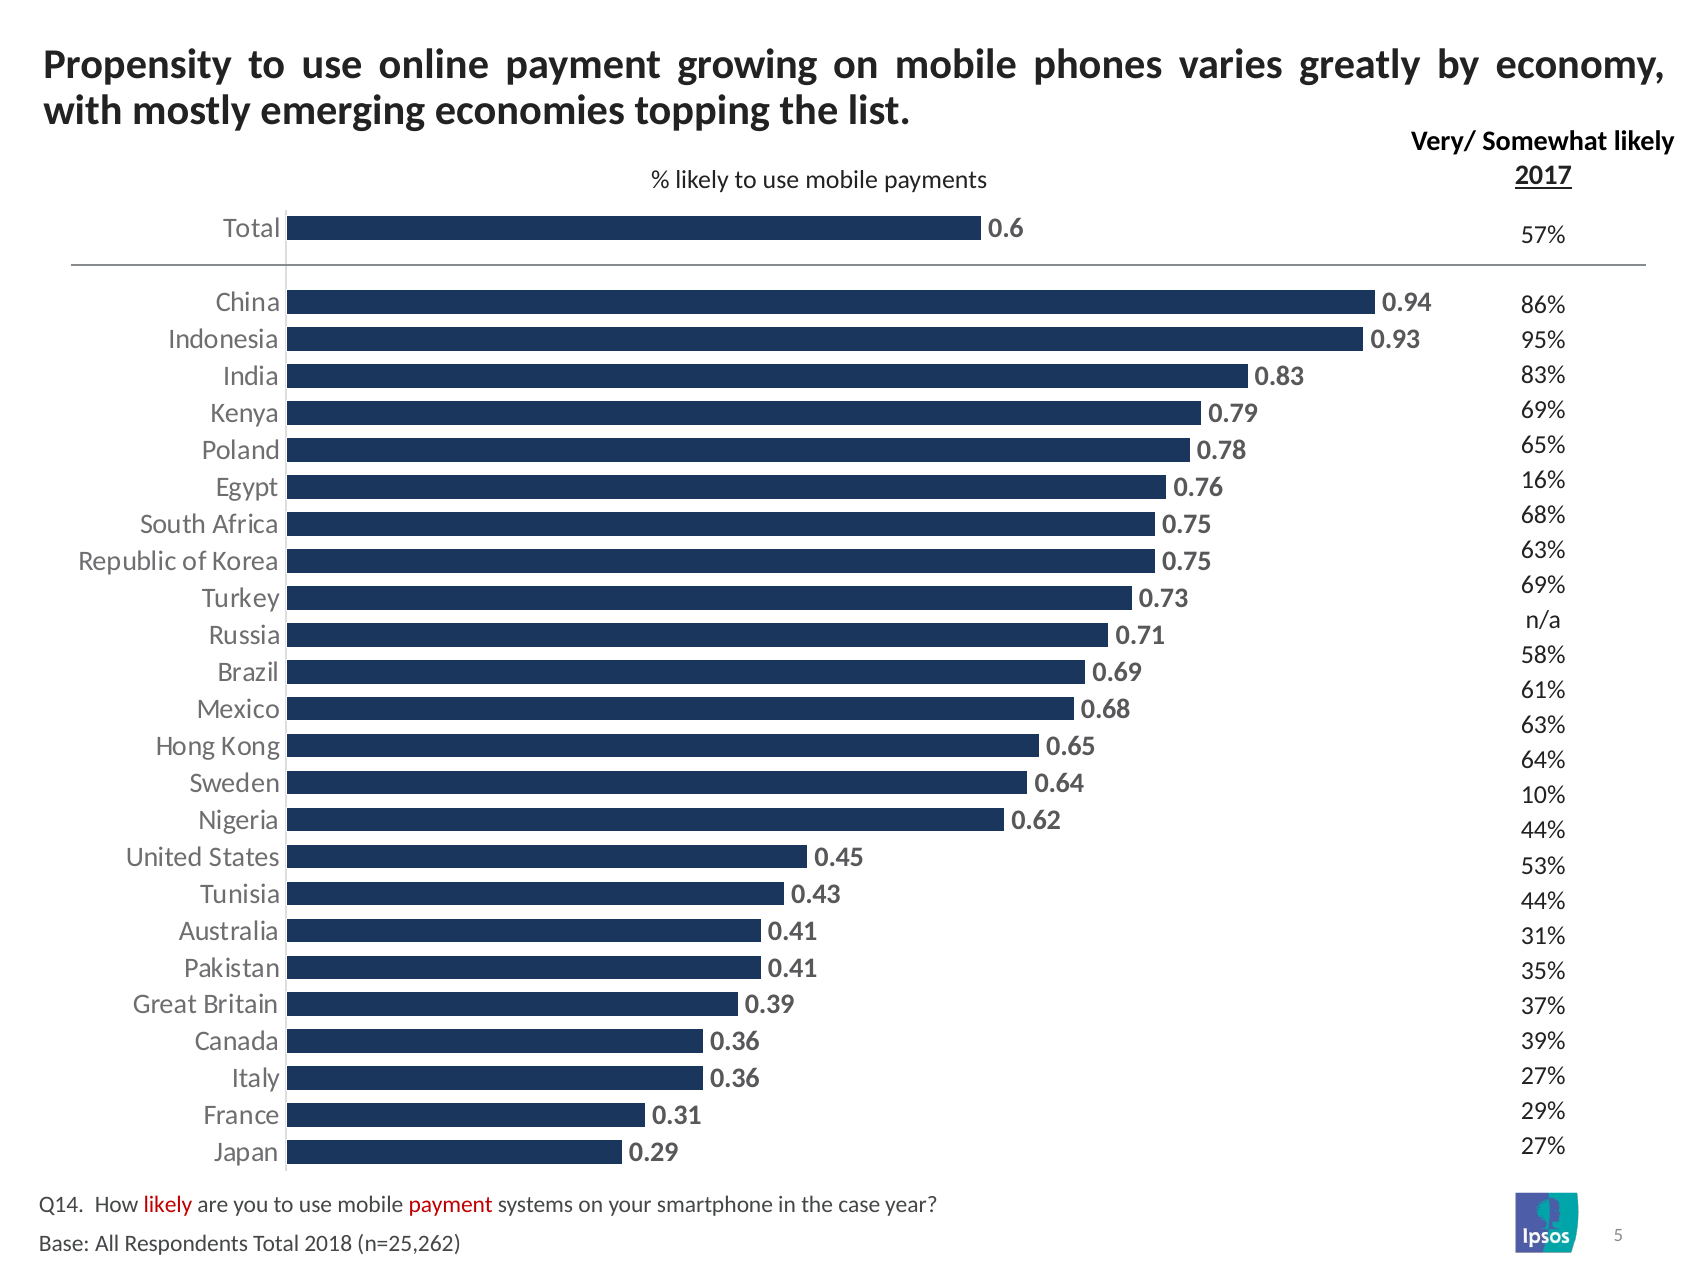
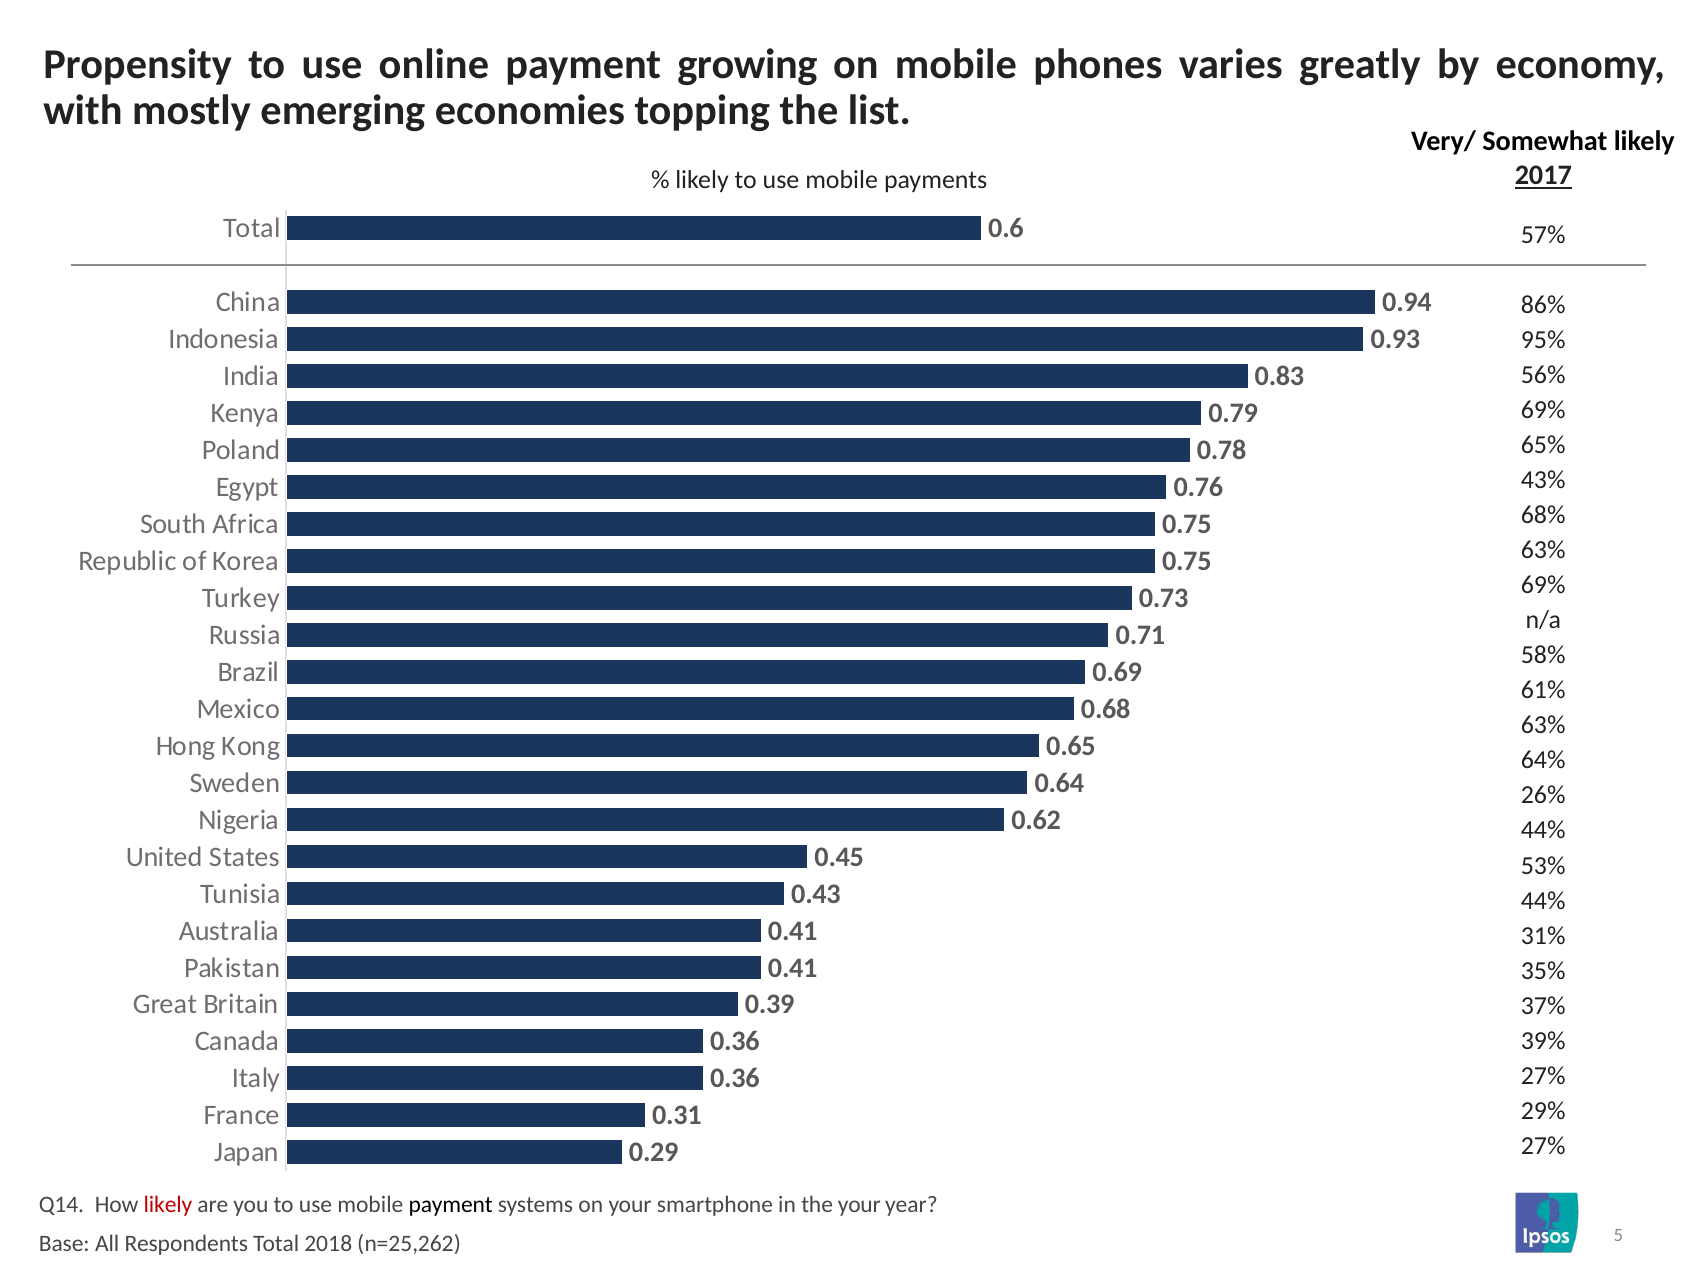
83%: 83% -> 56% (1543, 375)
16%: 16% -> 43% (1543, 480)
10%: 10% -> 26% (1543, 796)
payment colour: red -> black (451, 1205)
the case: case -> your (859, 1205)
